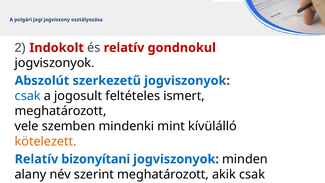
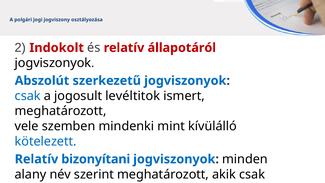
gondnokul: gondnokul -> állapotáról (182, 48)
feltételes: feltételes -> levéltitok (133, 96)
kötelezett colour: orange -> blue (46, 141)
